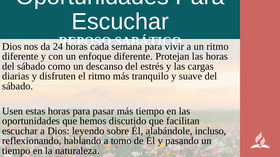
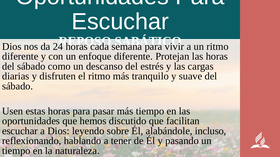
tomo: tomo -> tener (121, 141)
